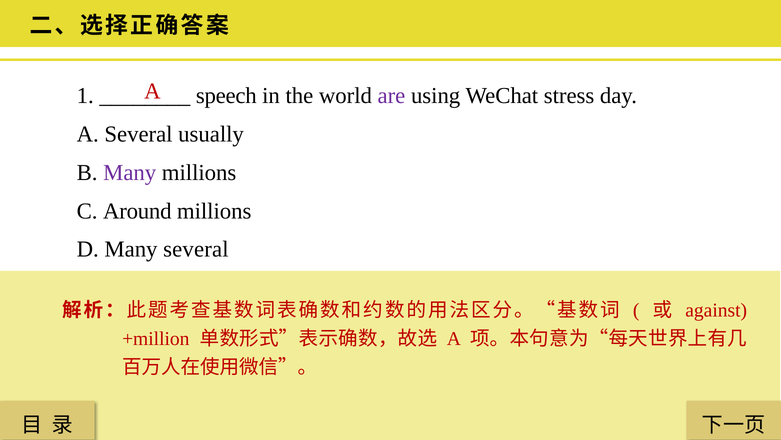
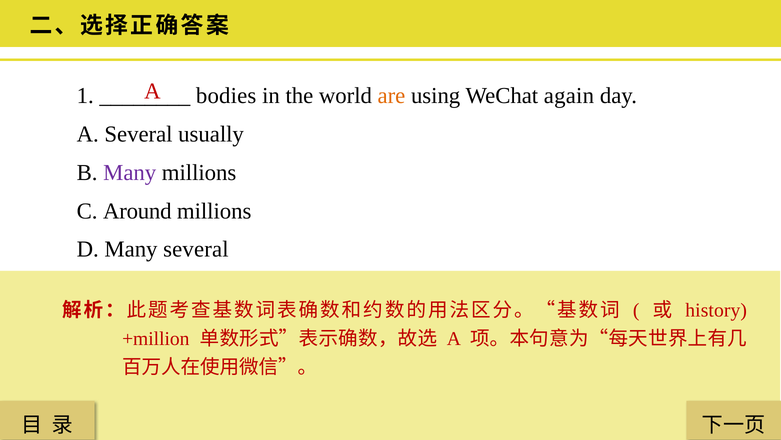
speech: speech -> bodies (226, 96)
are colour: purple -> orange (391, 96)
stress: stress -> again (569, 96)
against: against -> history (716, 310)
